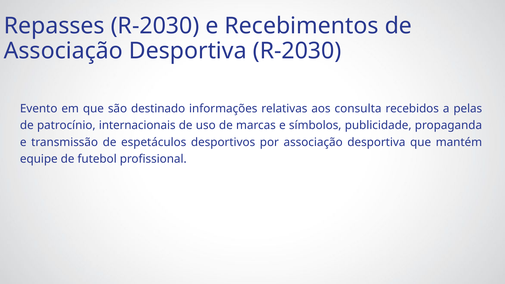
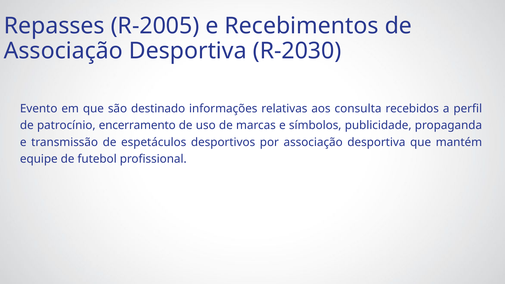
Repasses R-2030: R-2030 -> R-2005 (155, 26)
pelas: pelas -> perfil (468, 109)
internacionais: internacionais -> encerramento (137, 125)
